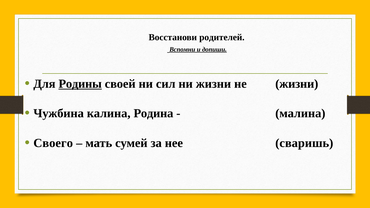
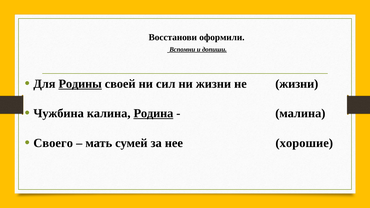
родителей: родителей -> оформили (222, 37)
Родина underline: none -> present (153, 113)
сваришь: сваришь -> хорошие (304, 143)
